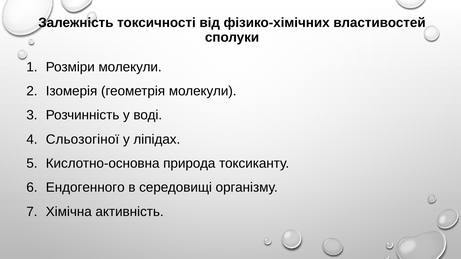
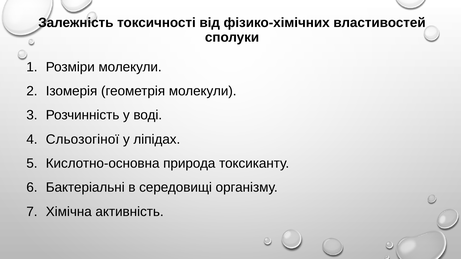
Ендогенного: Ендогенного -> Бактеріальні (85, 188)
